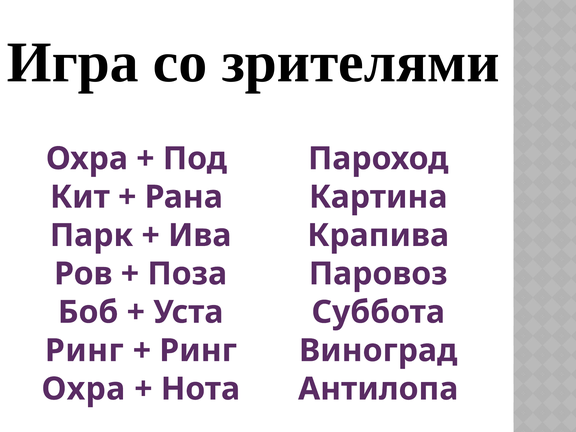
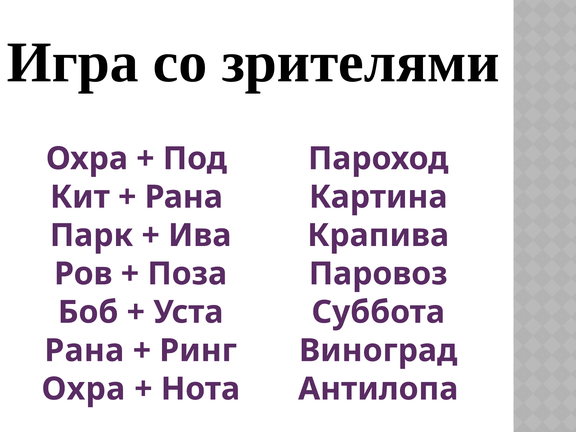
Ринг: Ринг -> Рана (84, 351)
